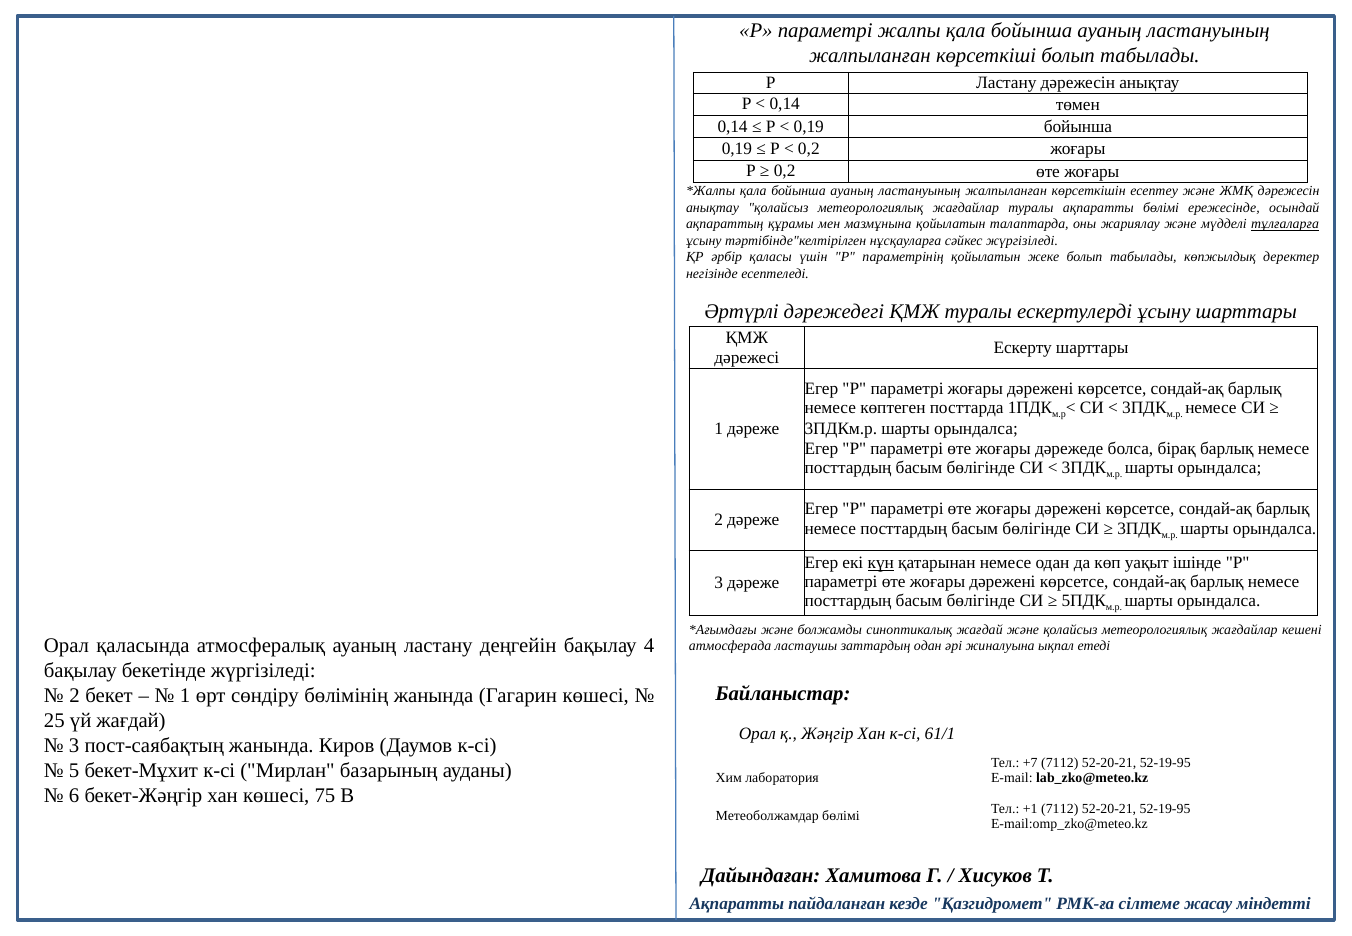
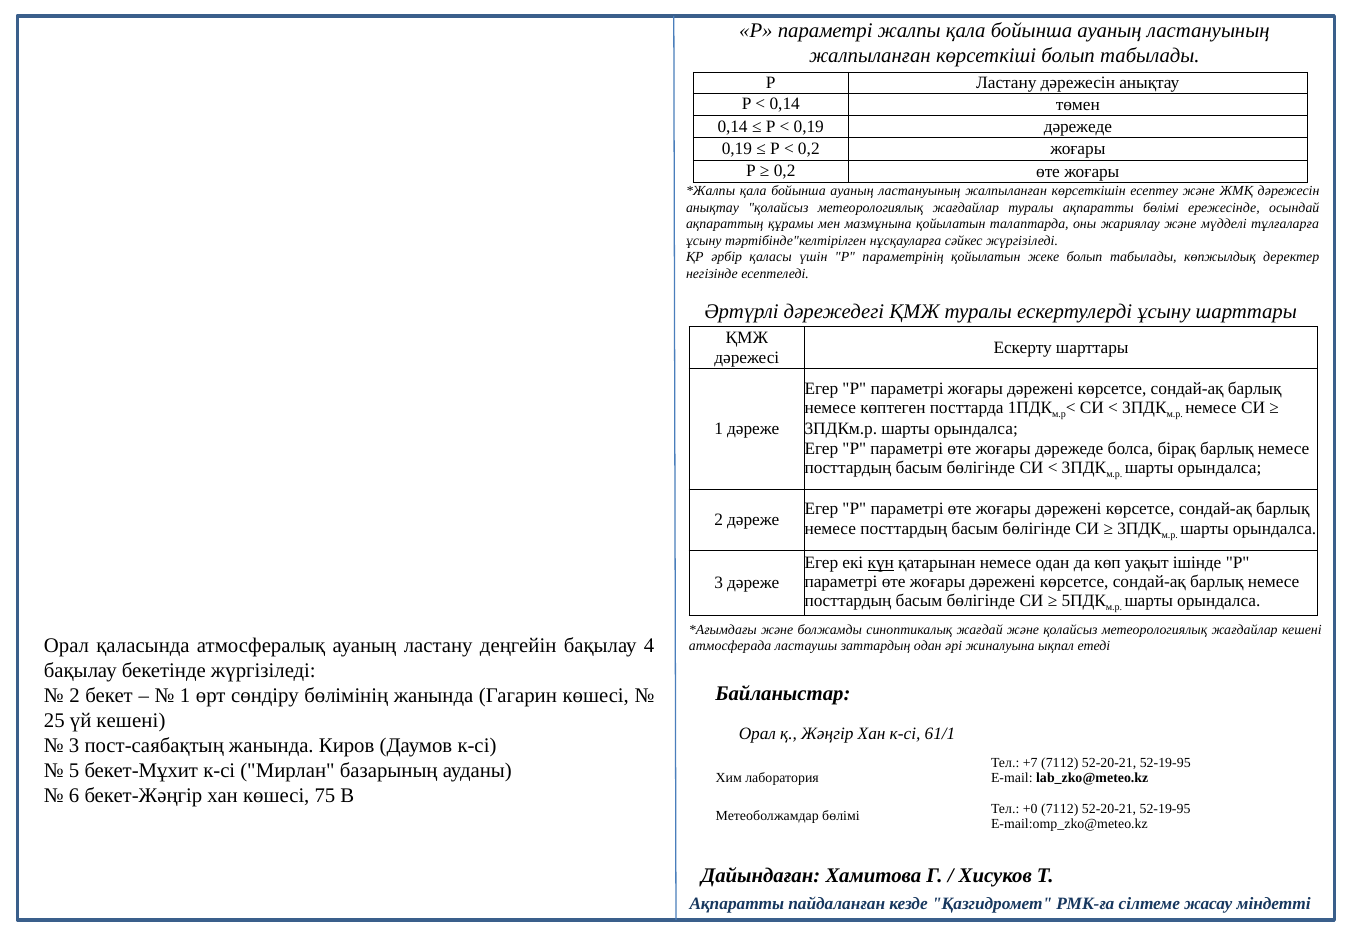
0,19 бойынша: бойынша -> дәрежеде (1078, 127)
тұлғаларға underline: present -> none (1285, 224)
үй жағдай: жағдай -> кешені (131, 721)
+1: +1 -> +0 (1030, 808)
